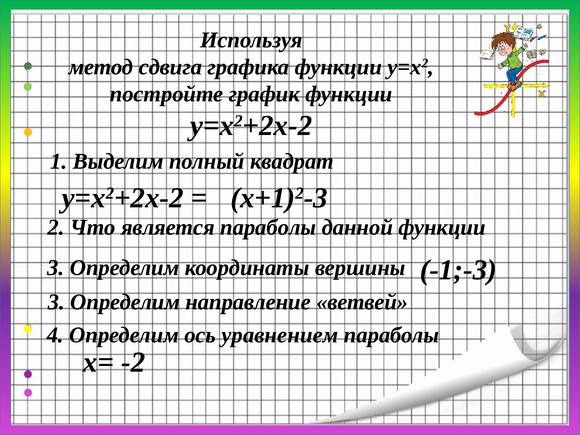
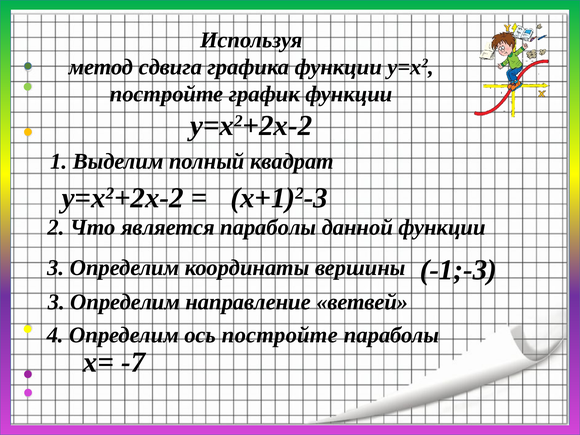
ось уравнением: уравнением -> постройте (280, 335)
-2: -2 -> -7 (133, 362)
